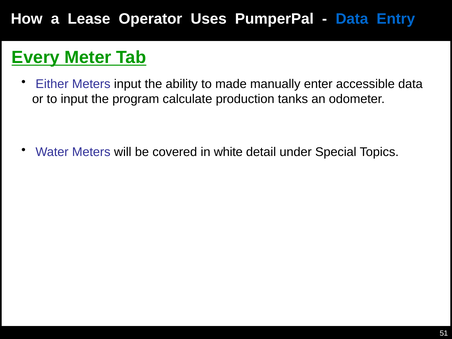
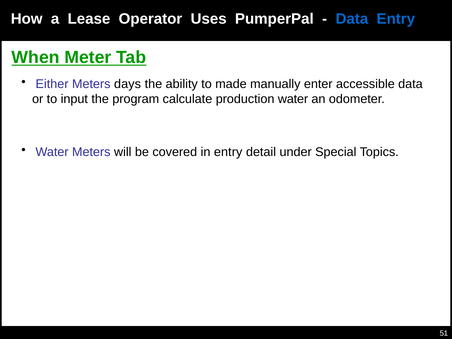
Every: Every -> When (36, 57)
Meters input: input -> days (128, 84)
production tanks: tanks -> water (293, 99)
in white: white -> entry (228, 152)
